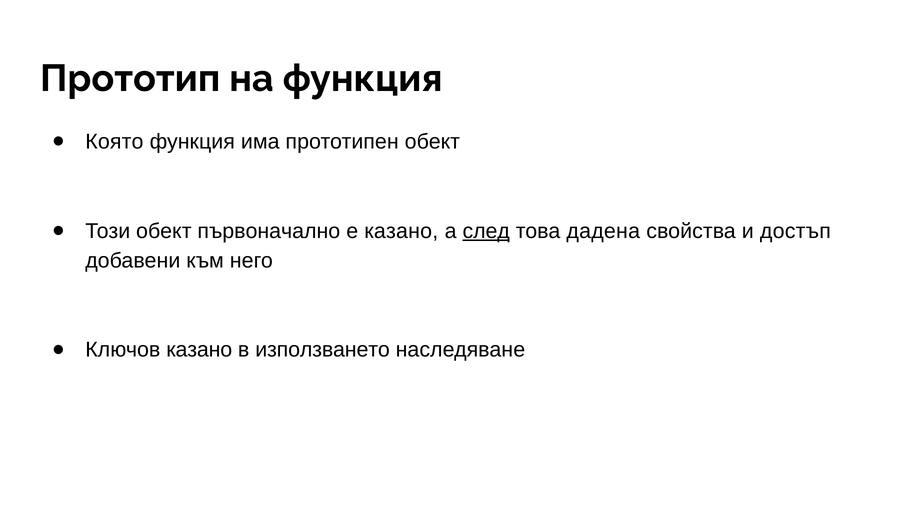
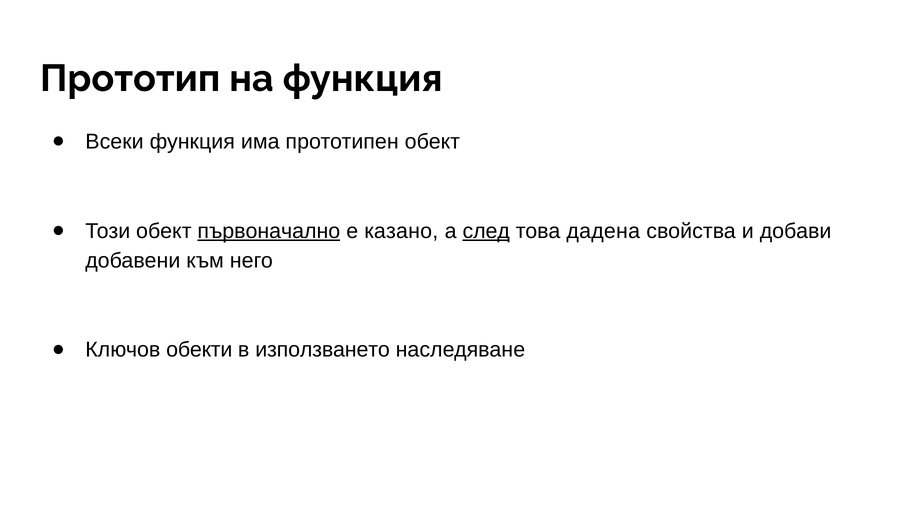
Която: Която -> Всеки (114, 142)
първоначално underline: none -> present (269, 231)
достъп: достъп -> добави (796, 231)
Ключов казано: казано -> обекти (199, 350)
